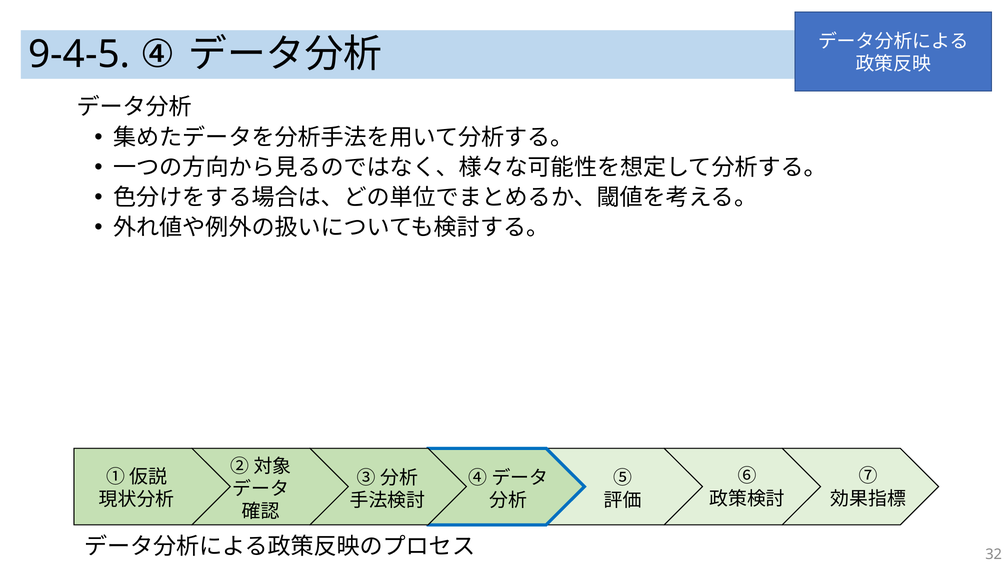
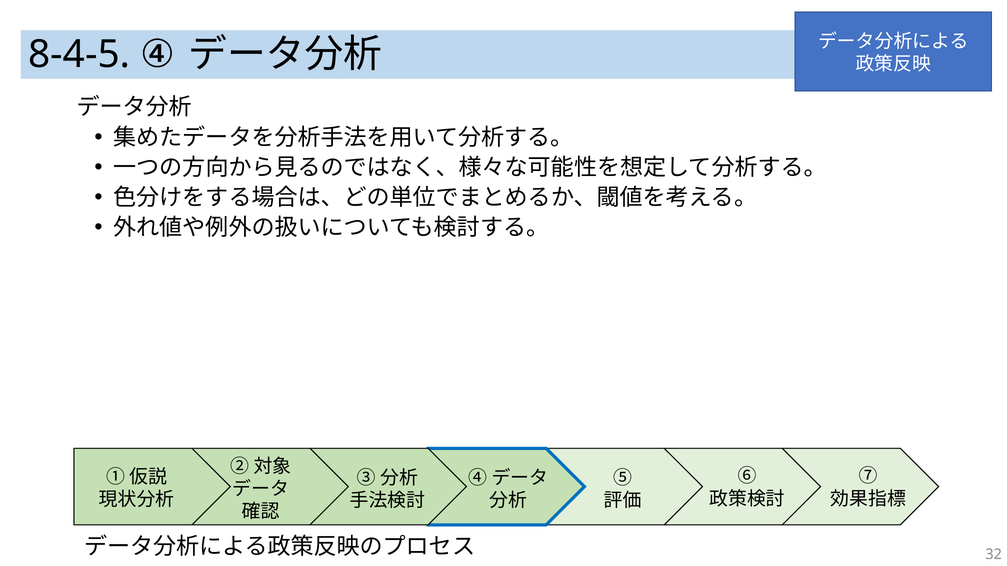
9-4-5: 9-4-5 -> 8-4-5 (79, 55)
